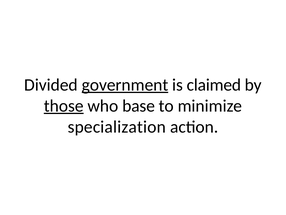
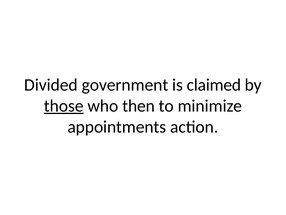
government underline: present -> none (125, 85)
base: base -> then (139, 106)
specialization: specialization -> appointments (117, 127)
